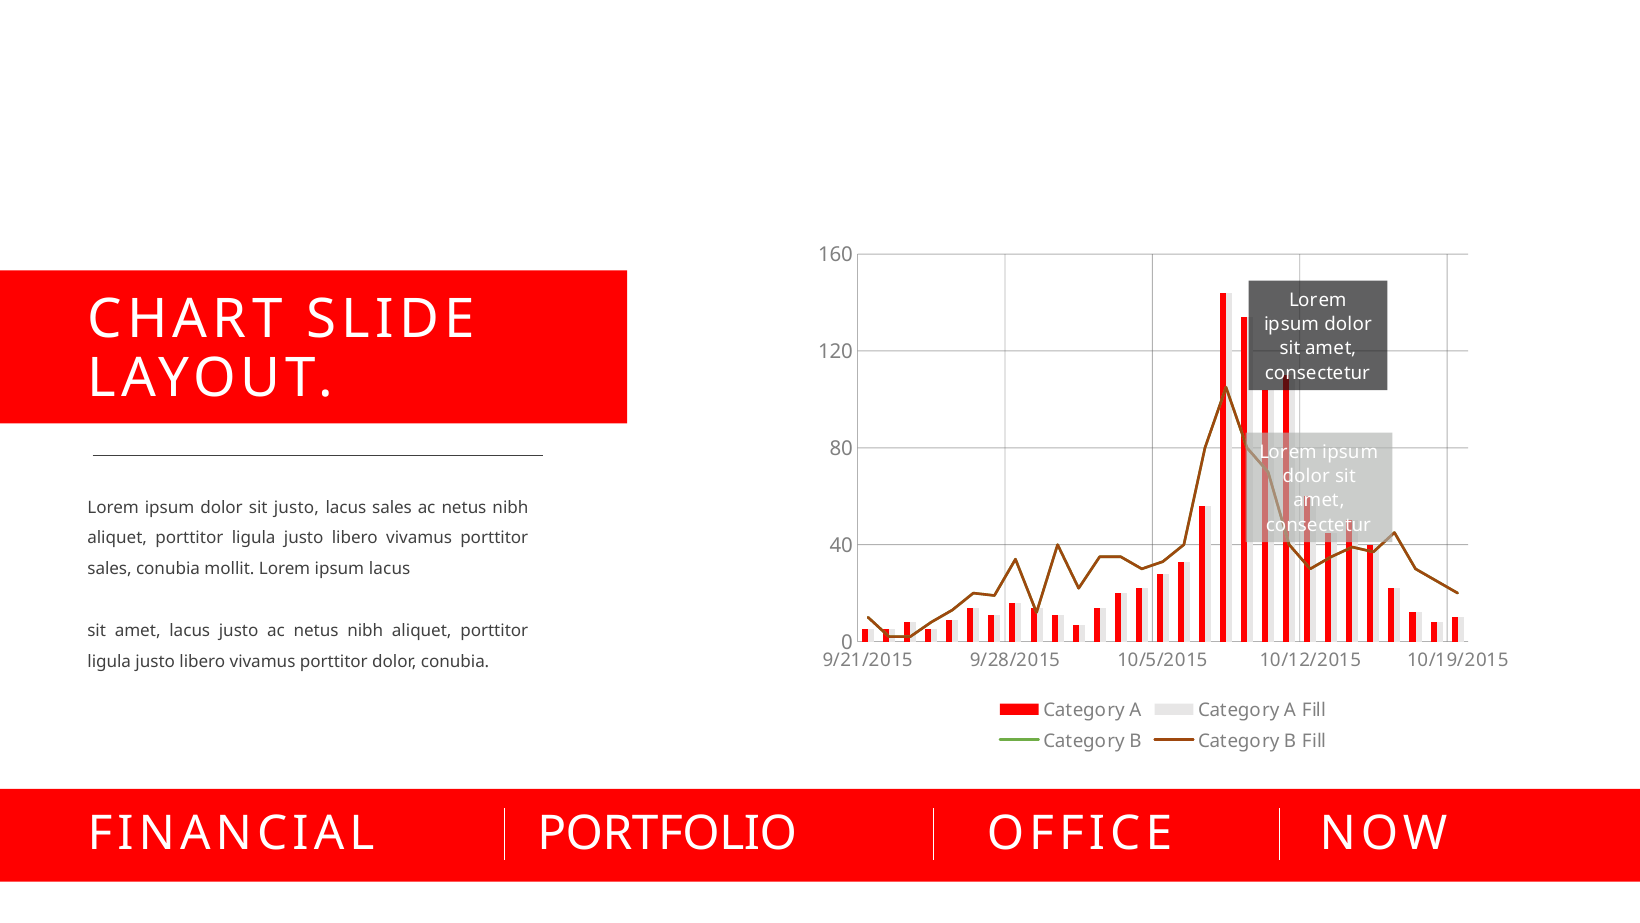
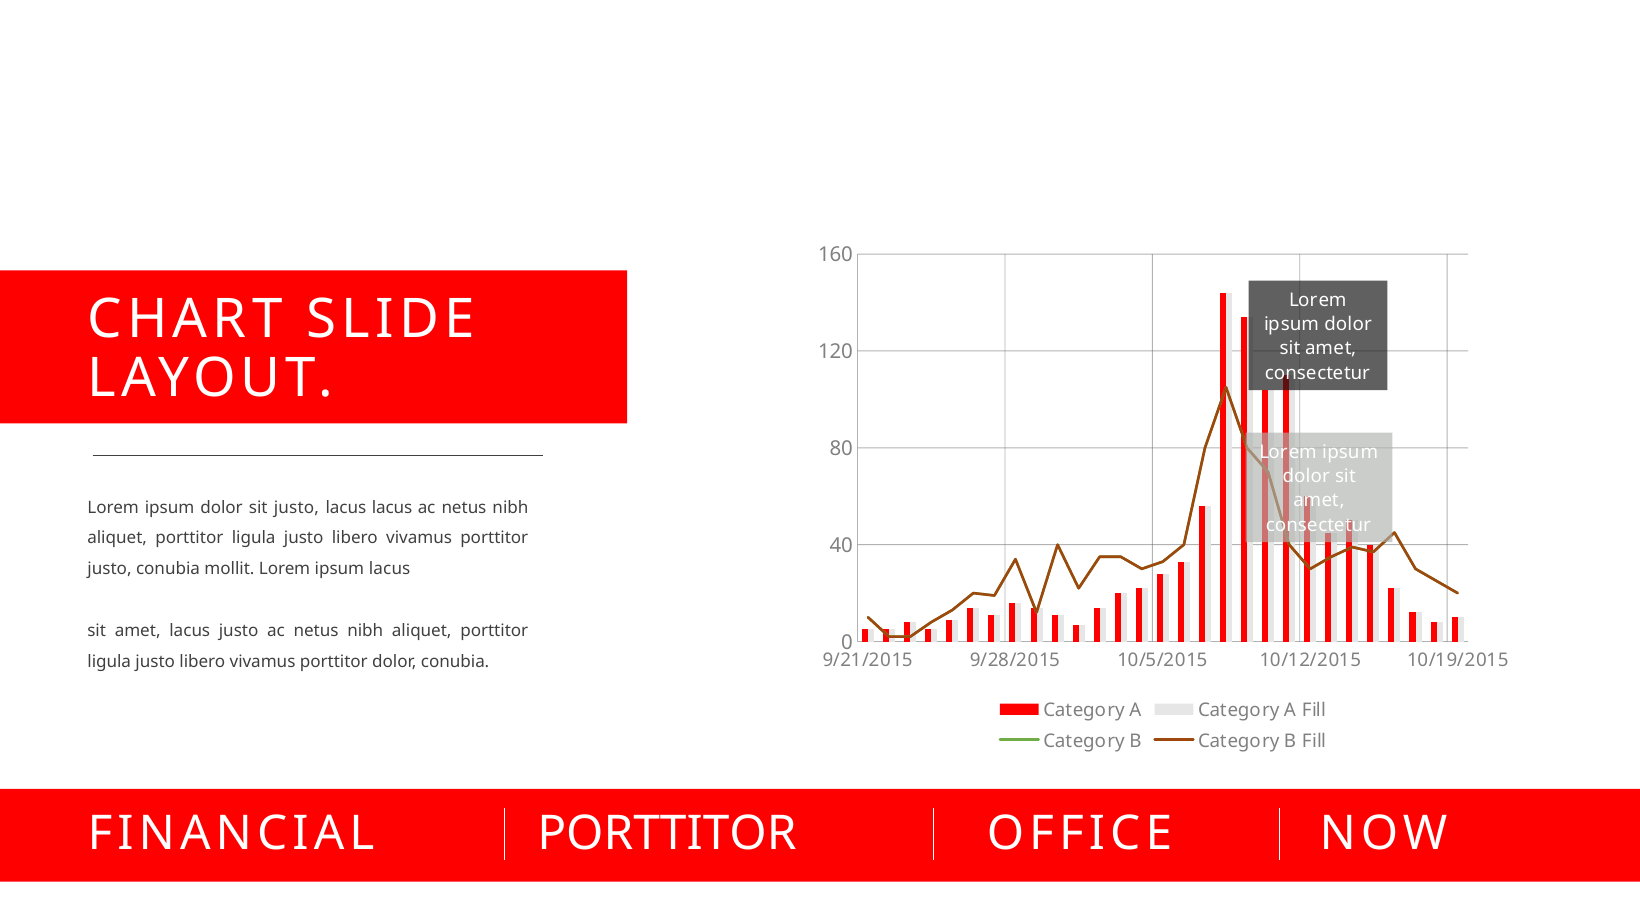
lacus sales: sales -> lacus (392, 507)
sales: sales -> justo (110, 569)
FINANCIAL PORTFOLIO: PORTFOLIO -> PORTTITOR (667, 834)
